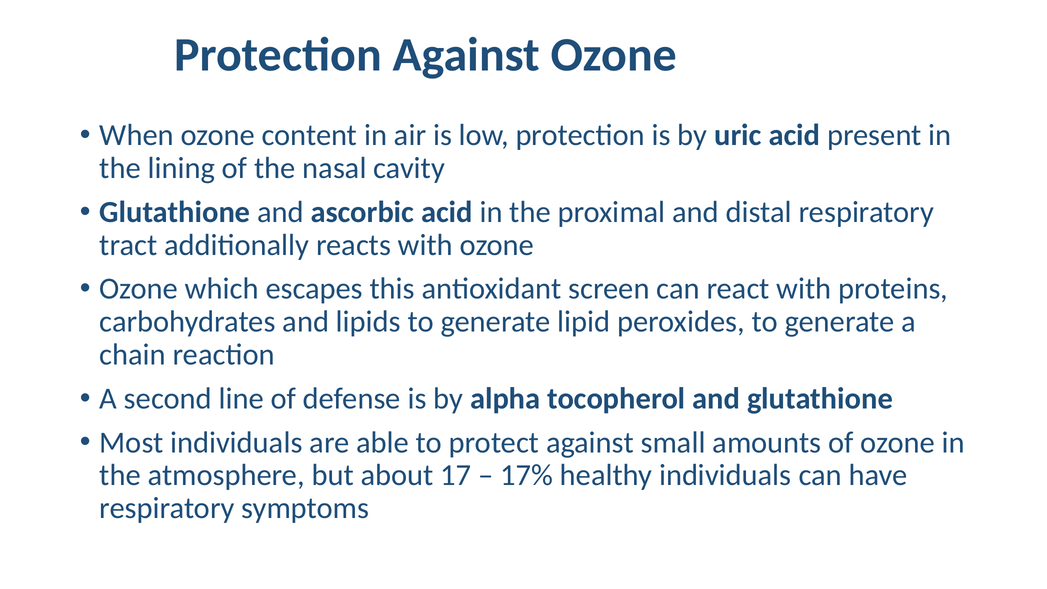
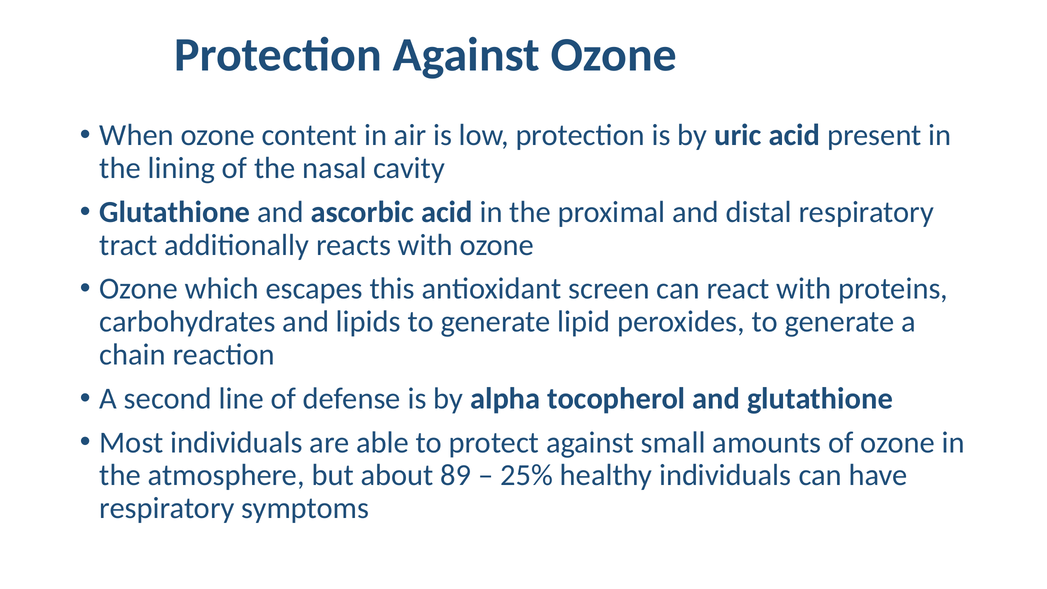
17: 17 -> 89 (456, 475)
17%: 17% -> 25% (527, 475)
